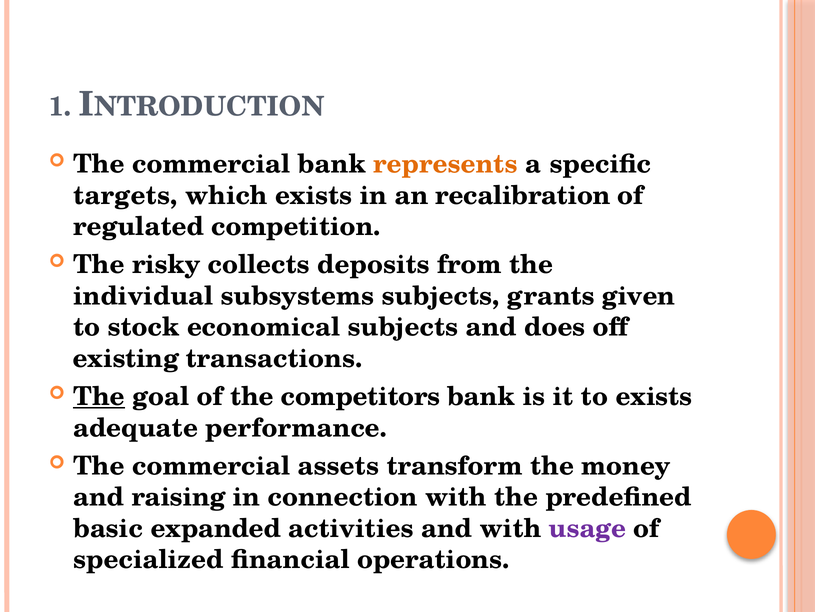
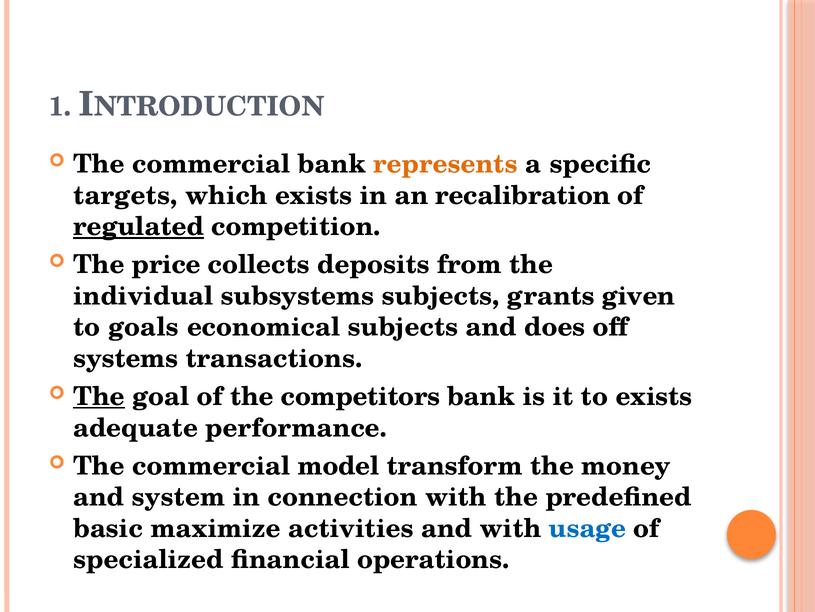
regulated underline: none -> present (139, 227)
risky: risky -> price (166, 265)
stock: stock -> goals (143, 327)
existing: existing -> systems (126, 358)
assets: assets -> model (339, 465)
raising: raising -> system (178, 497)
expanded: expanded -> maximize (216, 528)
usage colour: purple -> blue (587, 528)
